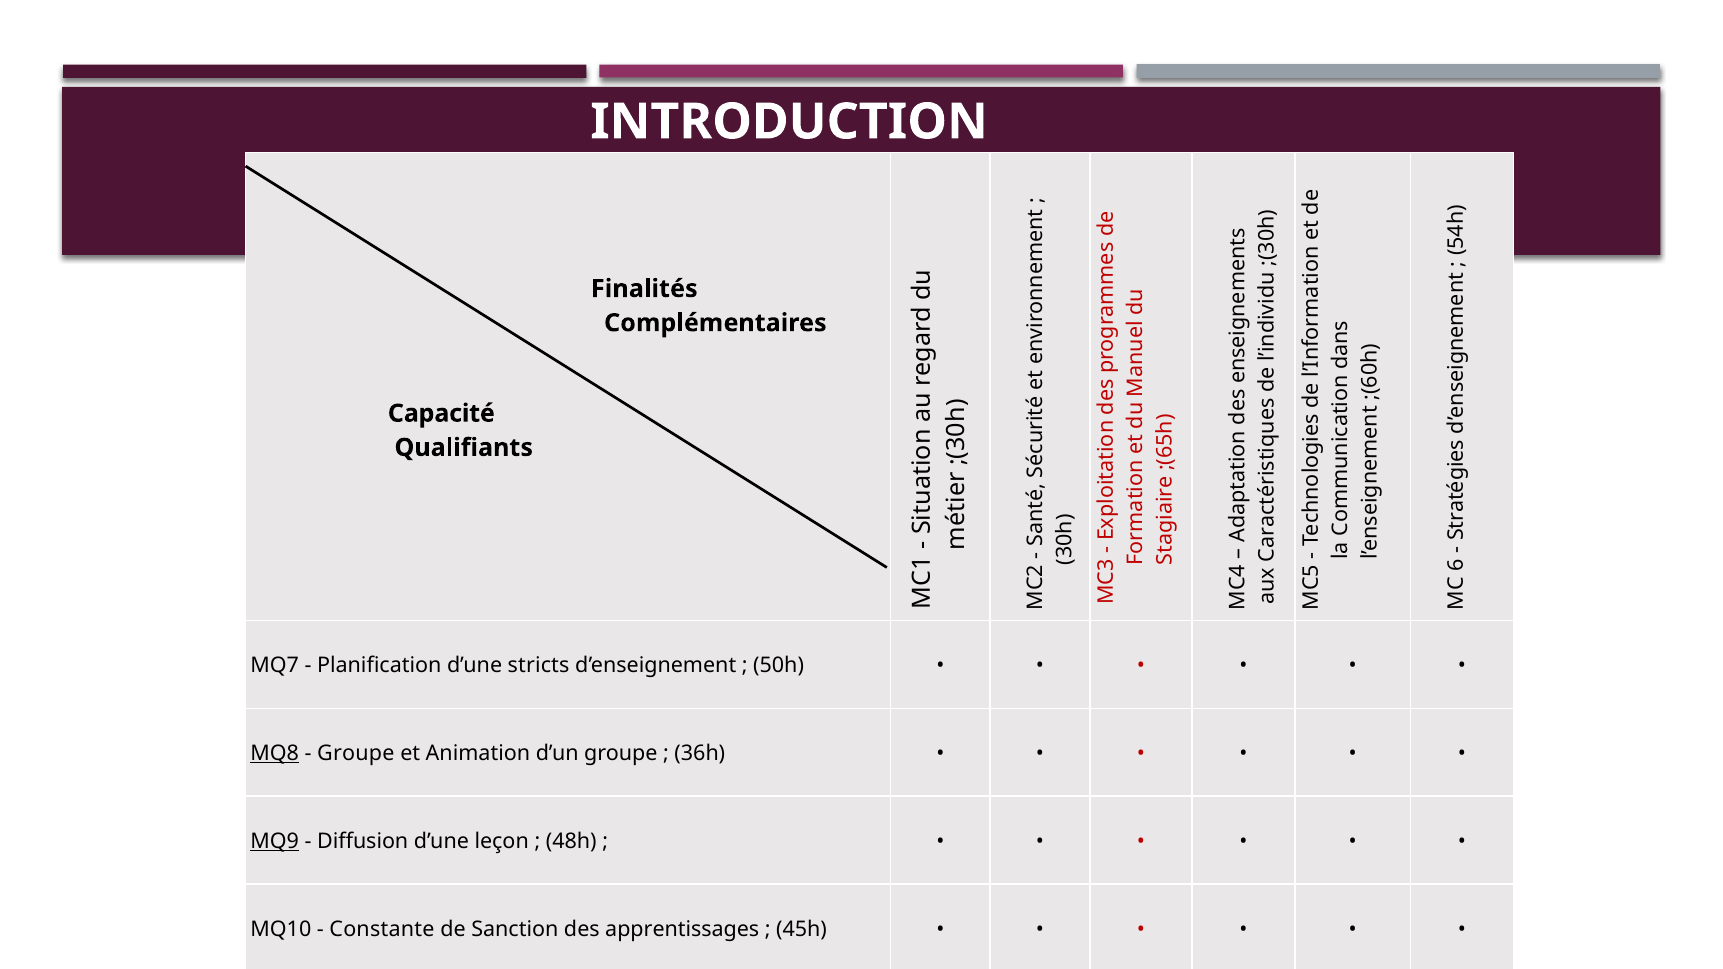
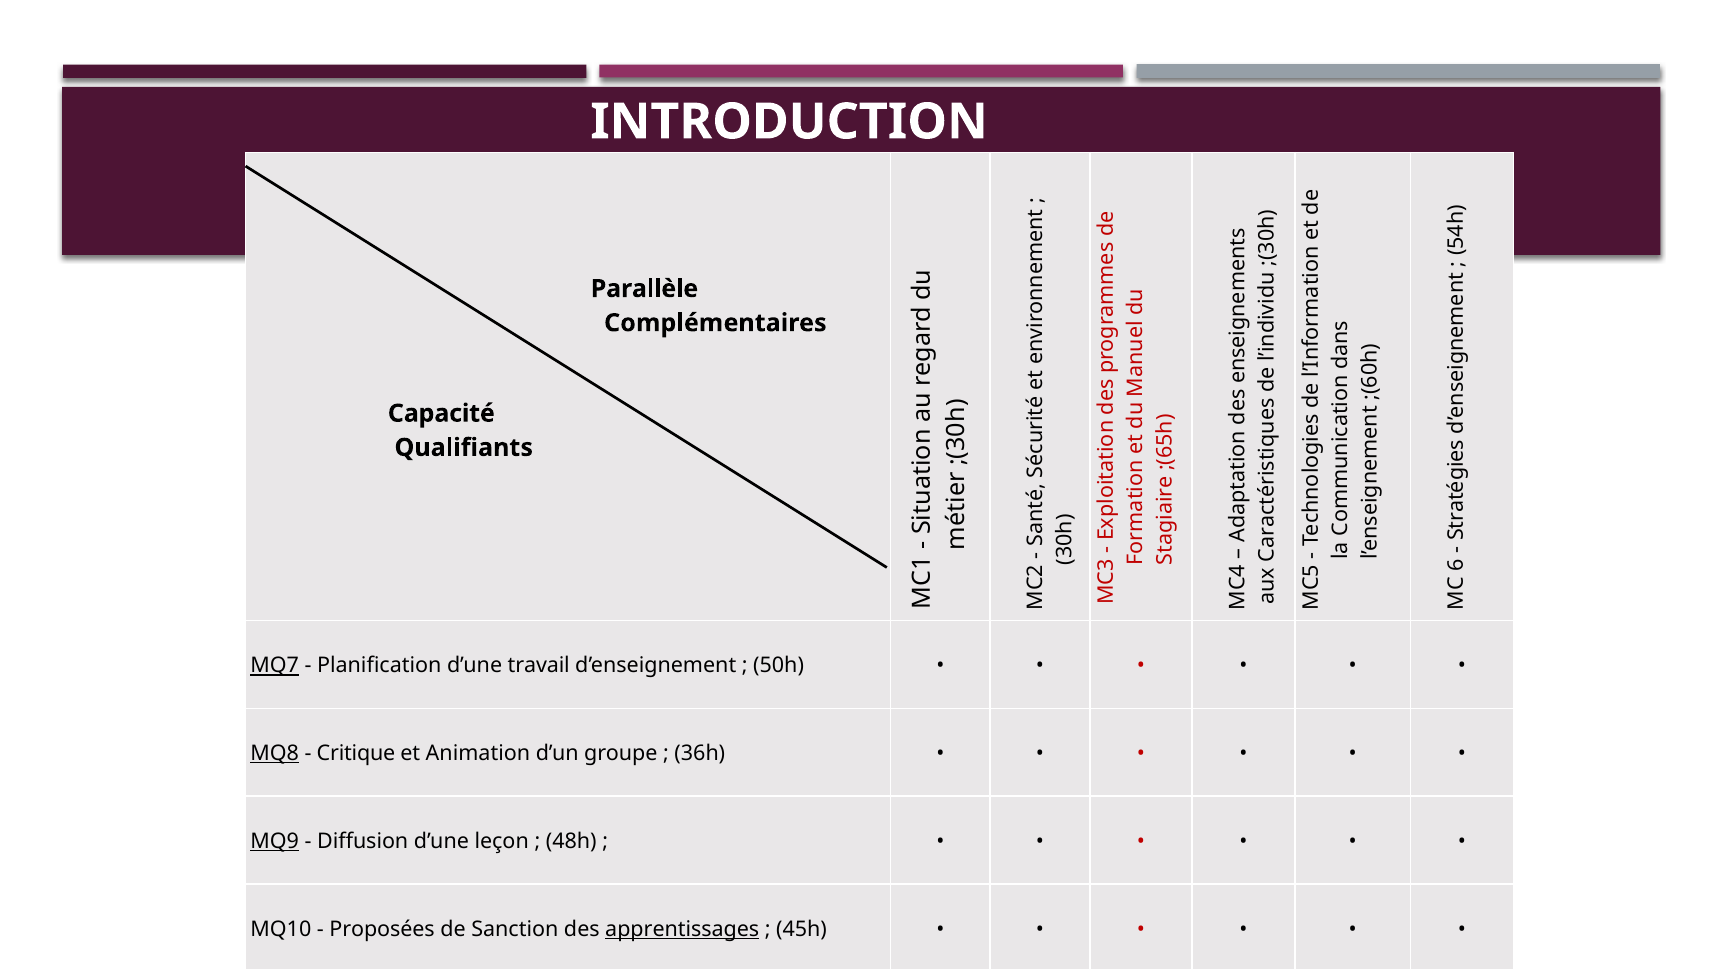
Finalités: Finalités -> Parallèle (644, 289)
MQ7 underline: none -> present (275, 666)
stricts: stricts -> travail (539, 666)
Groupe: Groupe -> Critique (356, 754)
Constante: Constante -> Proposées (382, 930)
apprentissages underline: none -> present (682, 930)
